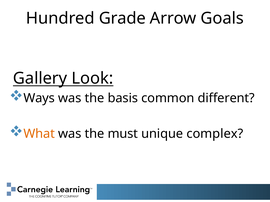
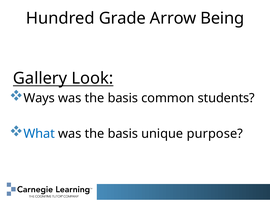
Goals: Goals -> Being (222, 18)
different: different -> students (226, 98)
What colour: orange -> blue (39, 134)
must: must -> basis (123, 134)
complex: complex -> purpose (215, 134)
